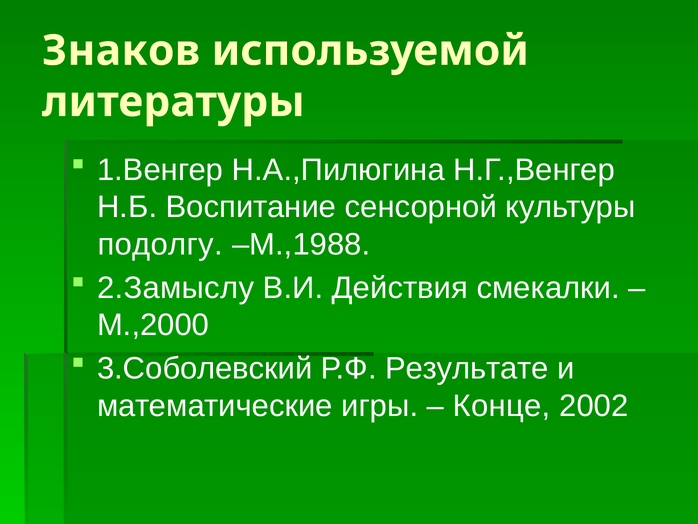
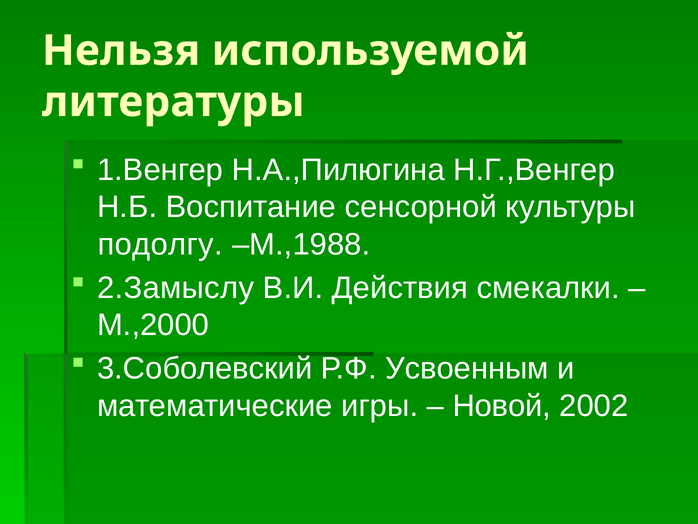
Знаков: Знаков -> Нельзя (121, 51)
Результате: Результате -> Усвоенным (467, 368)
Конце: Конце -> Новой (502, 406)
